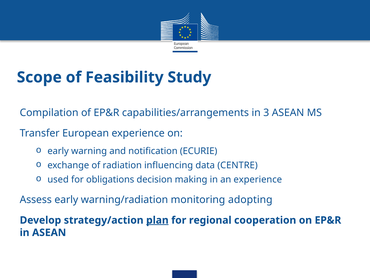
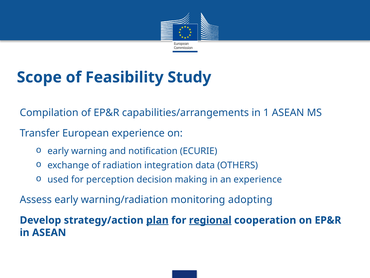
3: 3 -> 1 (266, 113)
influencing: influencing -> integration (169, 165)
CENTRE: CENTRE -> OTHERS (238, 165)
obligations: obligations -> perception (110, 179)
regional underline: none -> present (210, 220)
